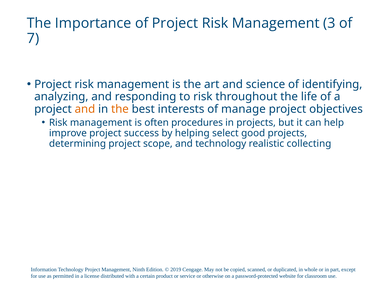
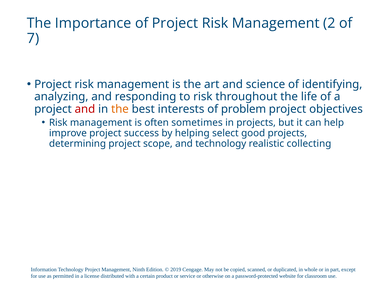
3: 3 -> 2 (329, 23)
and colour: orange -> red (85, 109)
manage: manage -> problem (244, 109)
procedures: procedures -> sometimes (197, 123)
